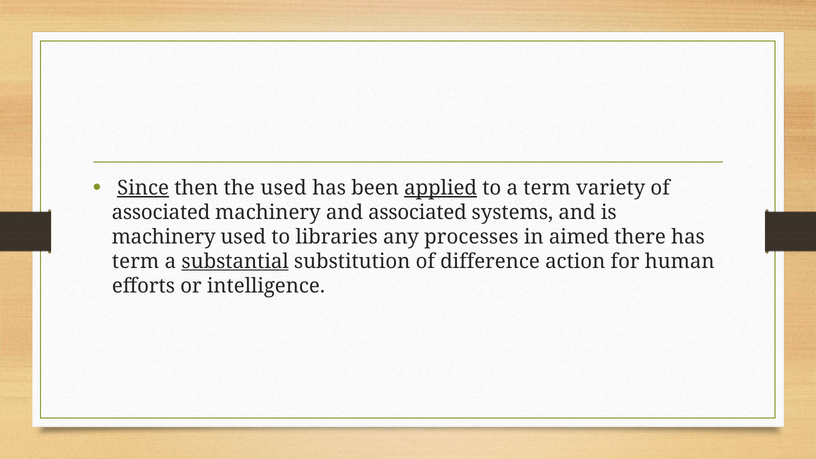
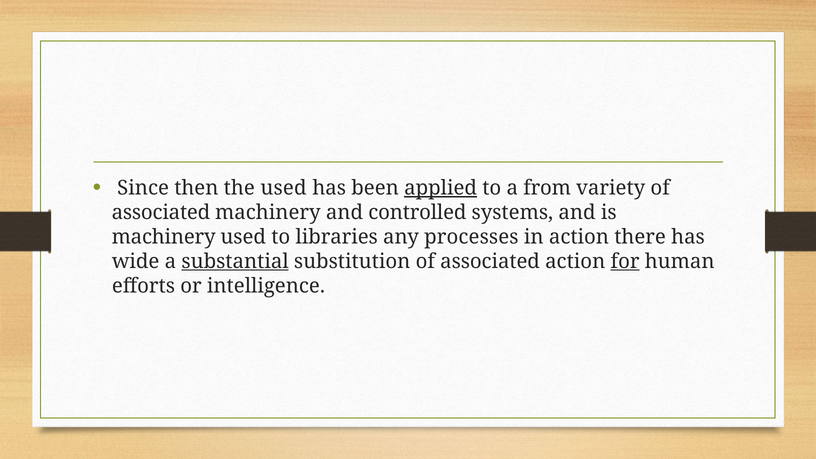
Since underline: present -> none (143, 188)
a term: term -> from (547, 188)
and associated: associated -> controlled (417, 212)
in aimed: aimed -> action (579, 237)
term: term -> wide (136, 261)
substitution of difference: difference -> associated (490, 261)
for underline: none -> present (625, 261)
